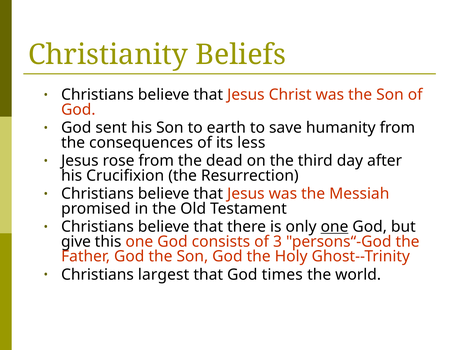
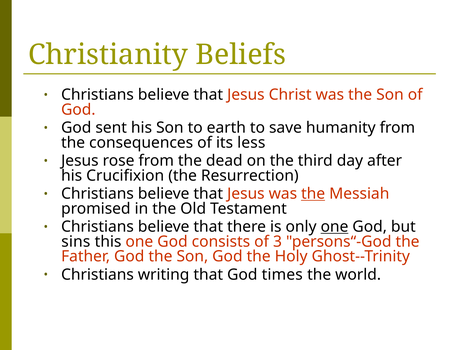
the underline: none -> present (313, 194)
give: give -> sins (76, 242)
largest: largest -> writing (164, 275)
